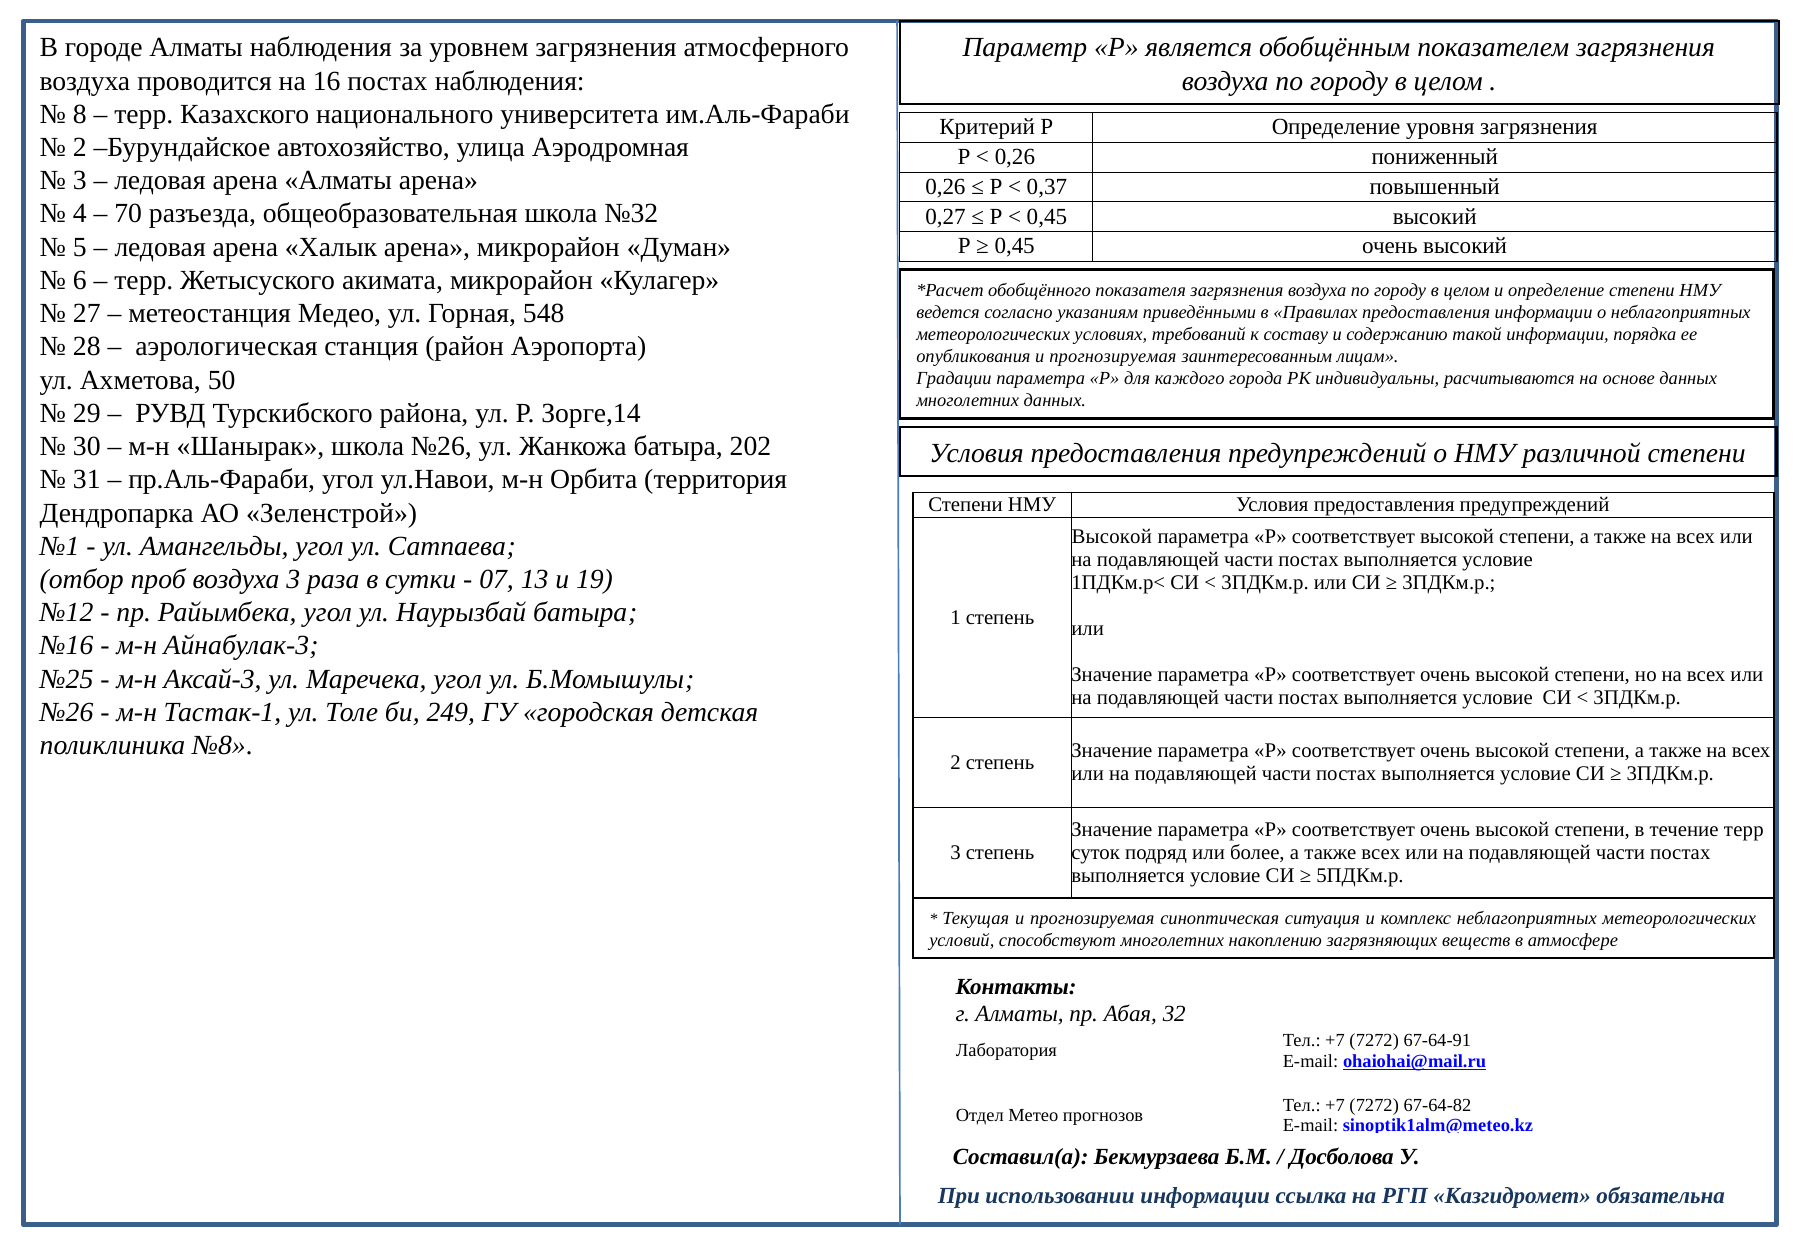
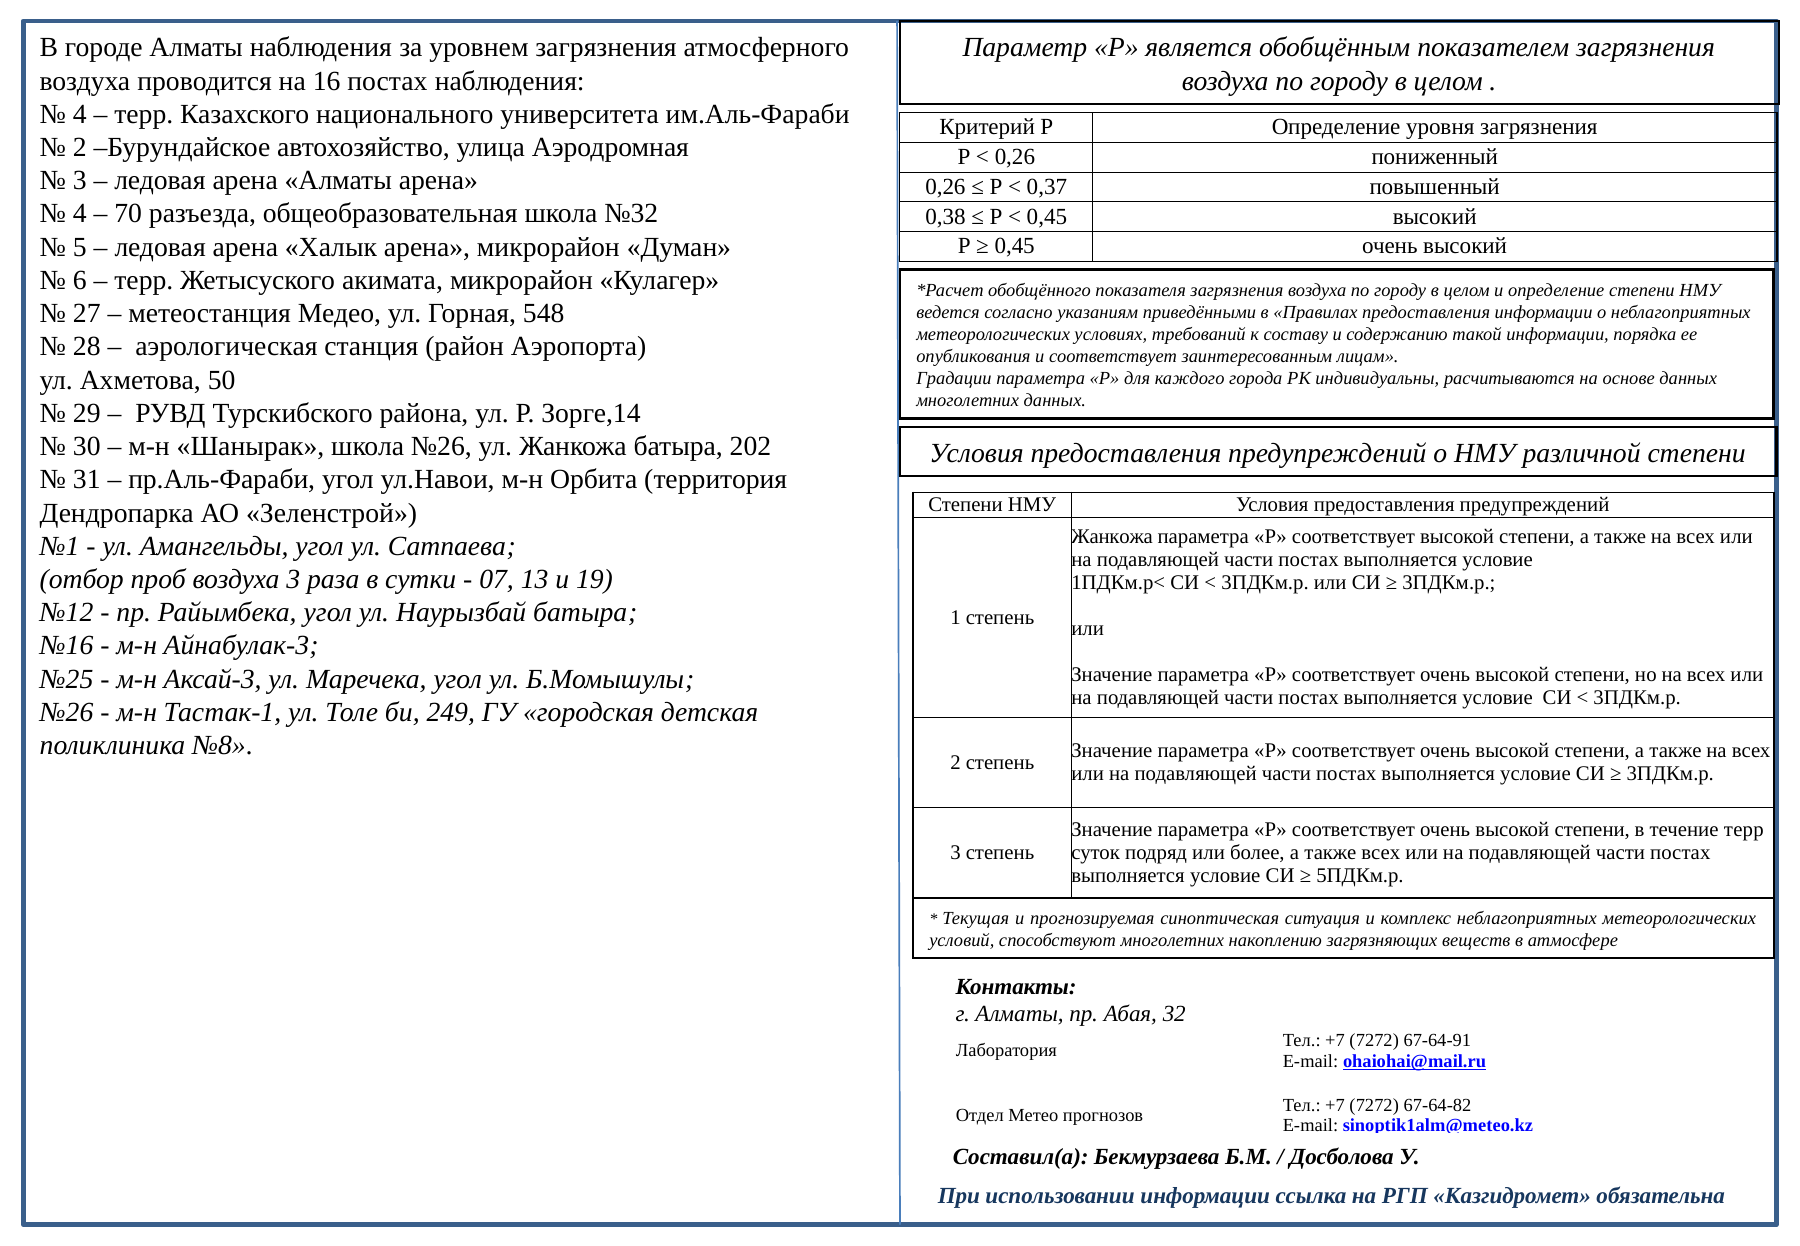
8: 8 -> 4 (80, 114)
0,27: 0,27 -> 0,38 (946, 216)
опубликования и прогнозируемая: прогнозируемая -> соответствует (1113, 357)
Высокой: Высокой -> Жанкожа (1112, 537)
